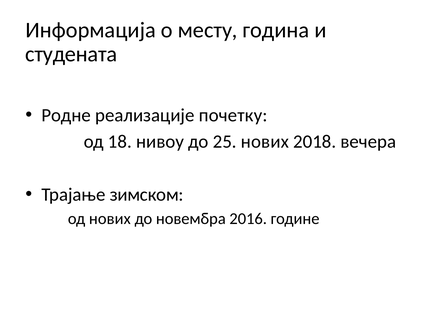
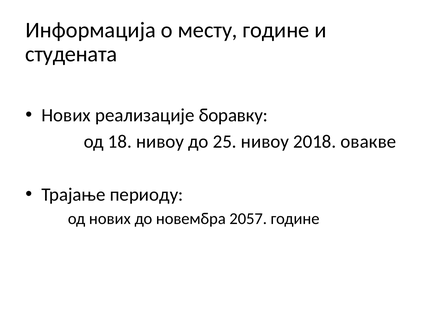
месту година: година -> године (276, 30)
Родне: Родне -> Нових (66, 115)
почетку: почетку -> боравку (233, 115)
25 нових: нових -> нивоу (265, 142)
вечера: вечера -> овакве (368, 142)
зимском: зимском -> периоду (147, 195)
2016: 2016 -> 2057 (248, 219)
